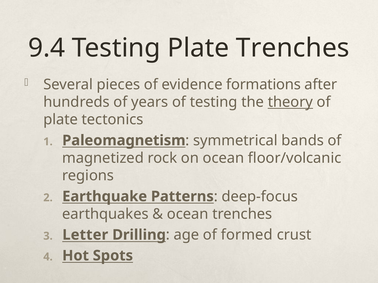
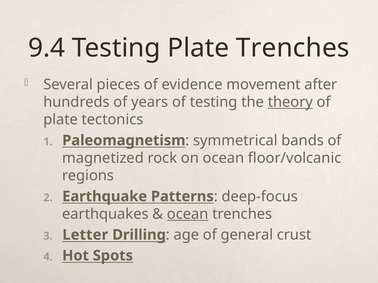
formations: formations -> movement (264, 85)
ocean underline: none -> present (188, 214)
formed: formed -> general (247, 235)
